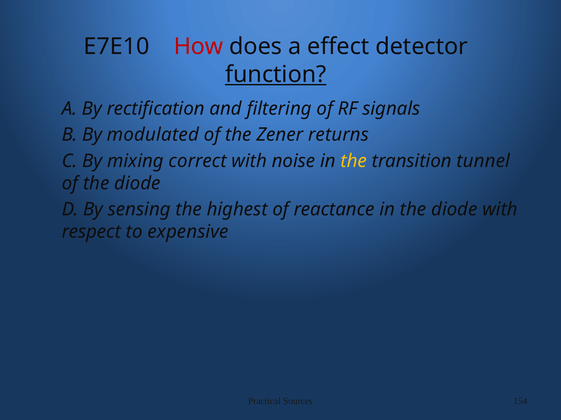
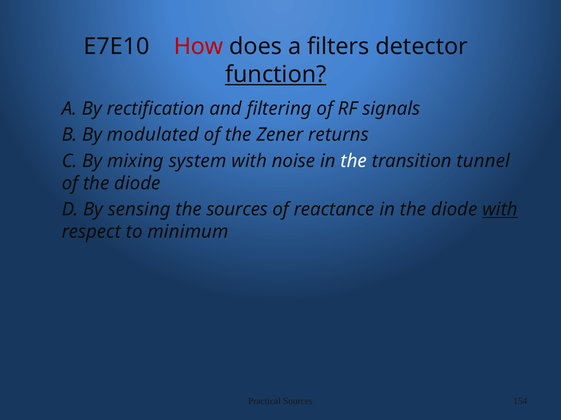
effect: effect -> filters (338, 47)
correct: correct -> system (198, 161)
the colour: yellow -> white (354, 161)
the highest: highest -> sources (237, 210)
with underline: none -> present (500, 210)
expensive: expensive -> minimum (188, 232)
